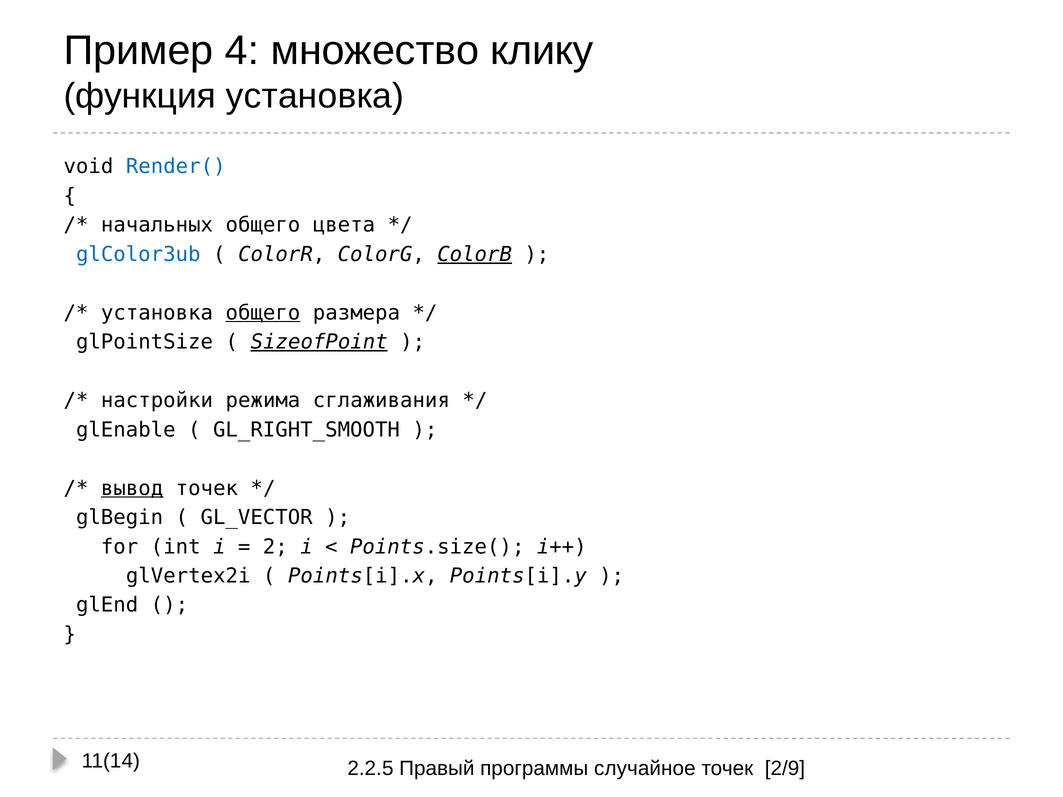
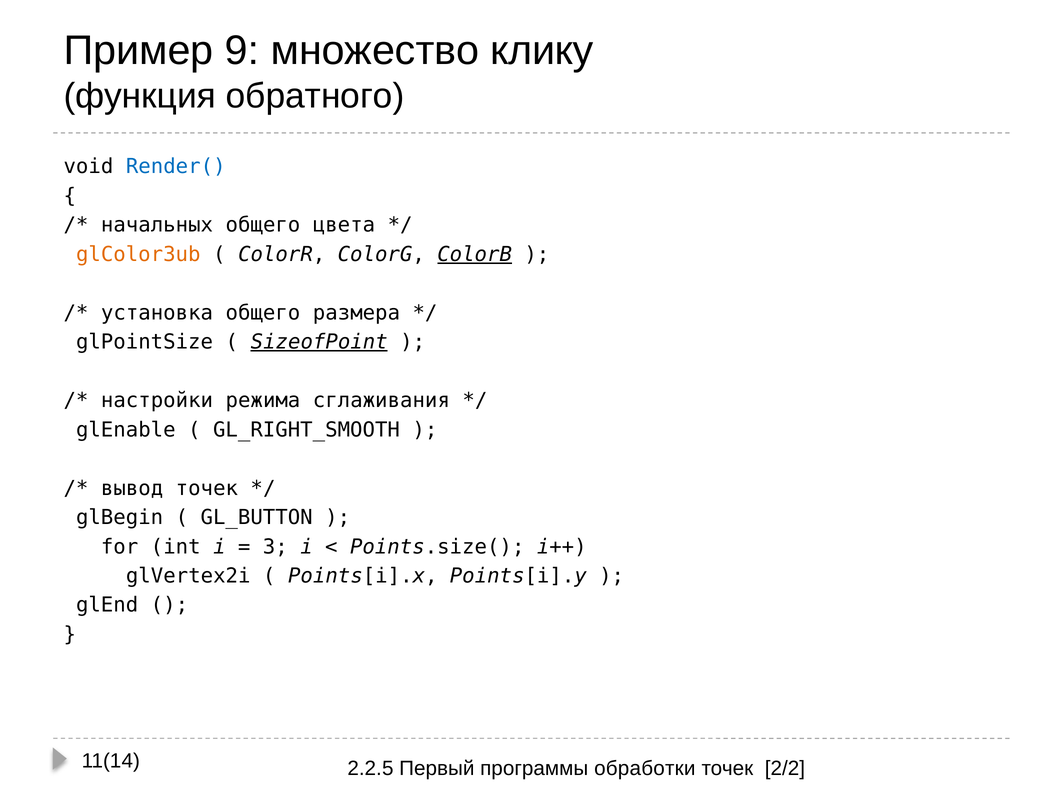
4: 4 -> 9 (242, 51)
функция установка: установка -> обратного (315, 96)
glColor3ub colour: blue -> orange (138, 254)
общего underline: present -> none (263, 313)
вывод underline: present -> none (132, 488)
GL_VECTOR: GL_VECTOR -> GL_BUTTON (257, 518)
2: 2 -> 3 (275, 547)
Правый: Правый -> Первый (437, 769)
случайное: случайное -> обработки (645, 769)
2/9: 2/9 -> 2/2 (785, 769)
